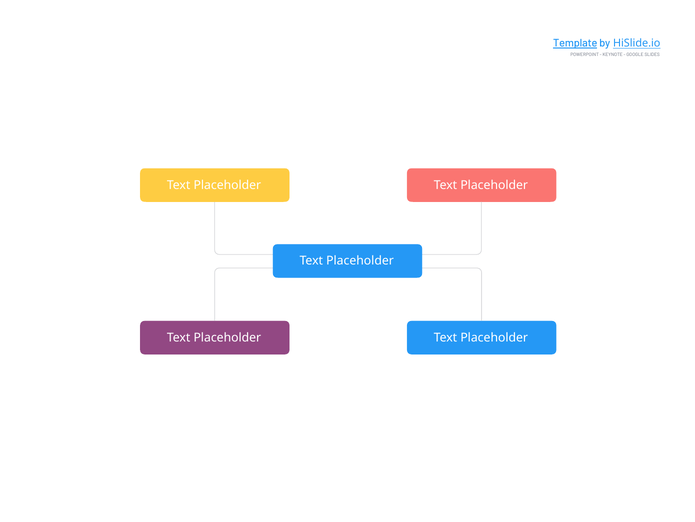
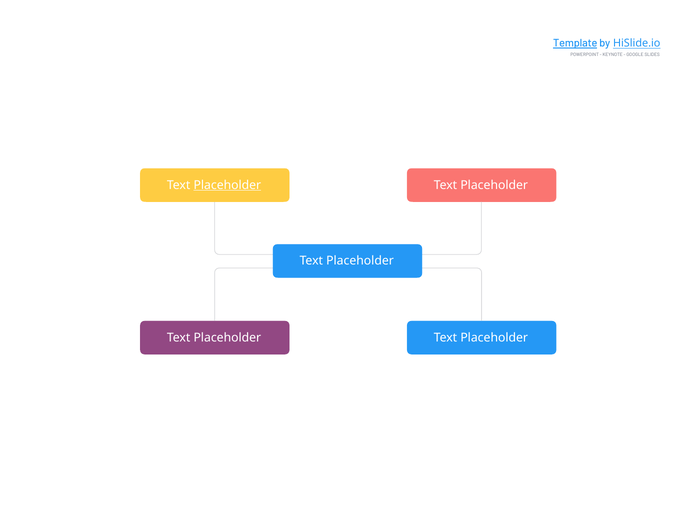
Placeholder underline: none -> present (227, 185)
